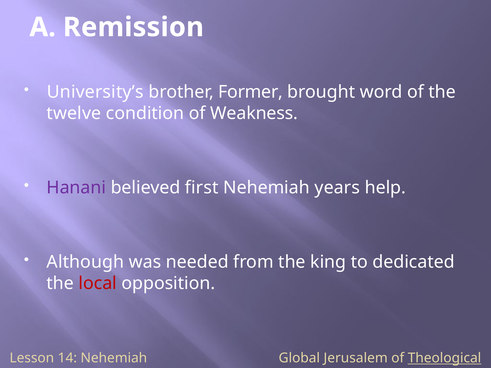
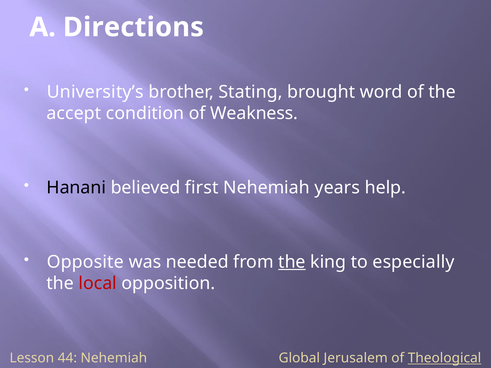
Remission: Remission -> Directions (133, 27)
Former: Former -> Stating (250, 92)
twelve: twelve -> accept (74, 113)
Hanani colour: purple -> black (76, 188)
Although: Although -> Opposite (85, 262)
the underline: none -> present (292, 262)
dedicated: dedicated -> especially (414, 262)
14: 14 -> 44 (67, 358)
